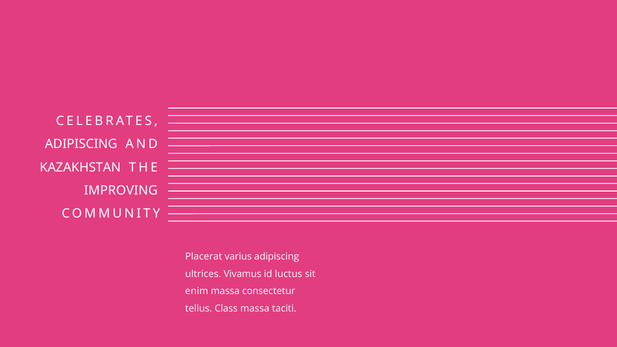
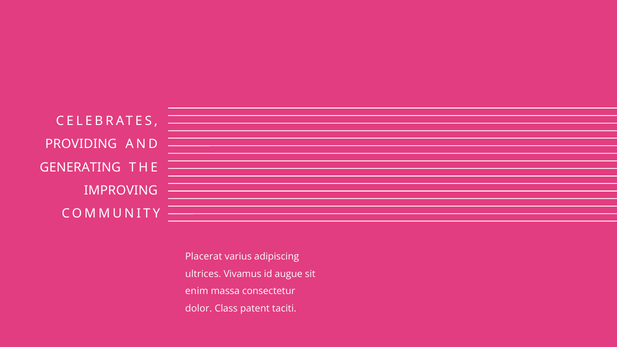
ADIPISCING: ADIPISCING -> PROVIDING (81, 144)
KAZAKHSTAN: KAZAKHSTAN -> GENERATING (80, 167)
luctus: luctus -> augue (289, 274)
tellus: tellus -> dolor (199, 309)
Class massa: massa -> patent (255, 309)
